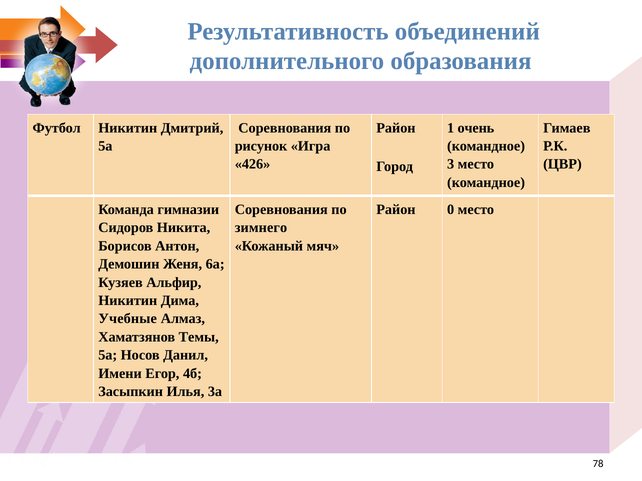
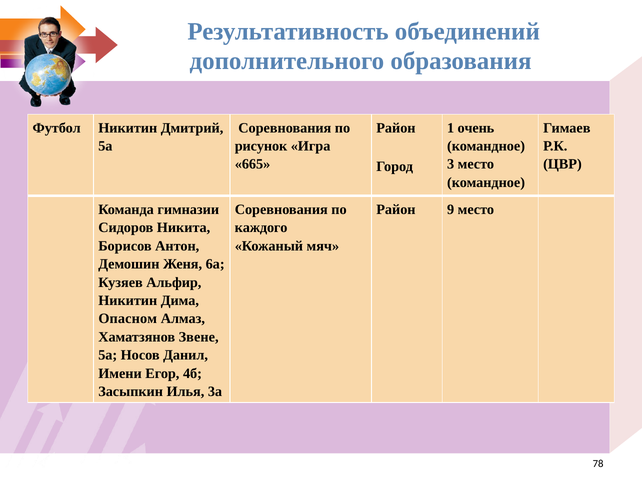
426: 426 -> 665 (253, 164)
0: 0 -> 9 (451, 210)
зимнего: зимнего -> каждого (261, 228)
Учебные: Учебные -> Опасном (128, 319)
Темы: Темы -> Звене (199, 337)
